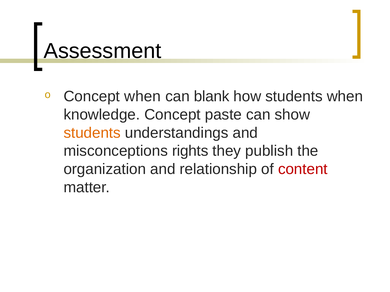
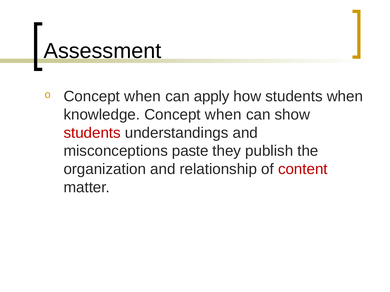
blank: blank -> apply (212, 97)
knowledge Concept paste: paste -> when (223, 115)
students colour: orange -> red (92, 133)
rights: rights -> paste (190, 151)
